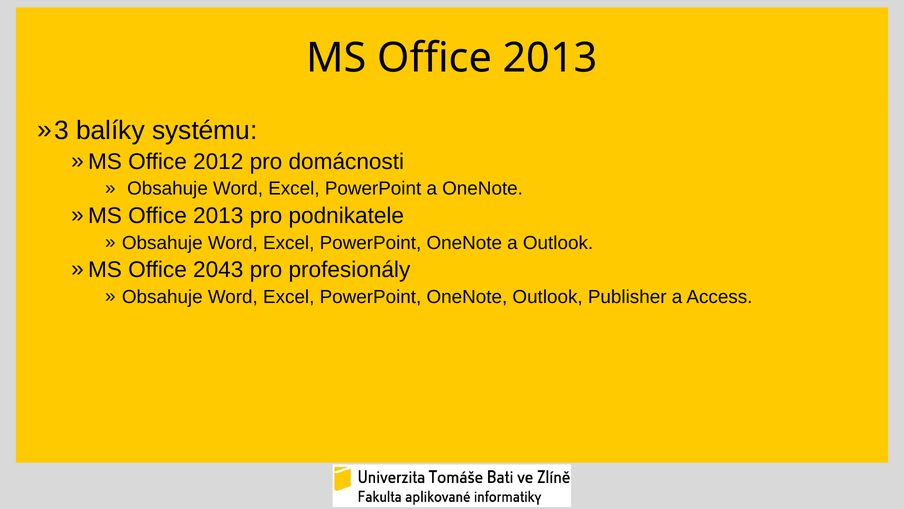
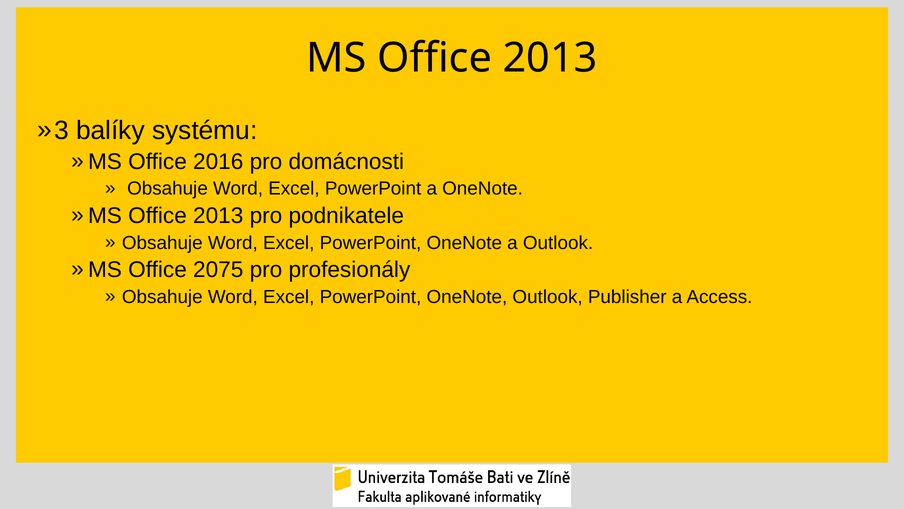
2012: 2012 -> 2016 (218, 161)
2043: 2043 -> 2075 (218, 270)
